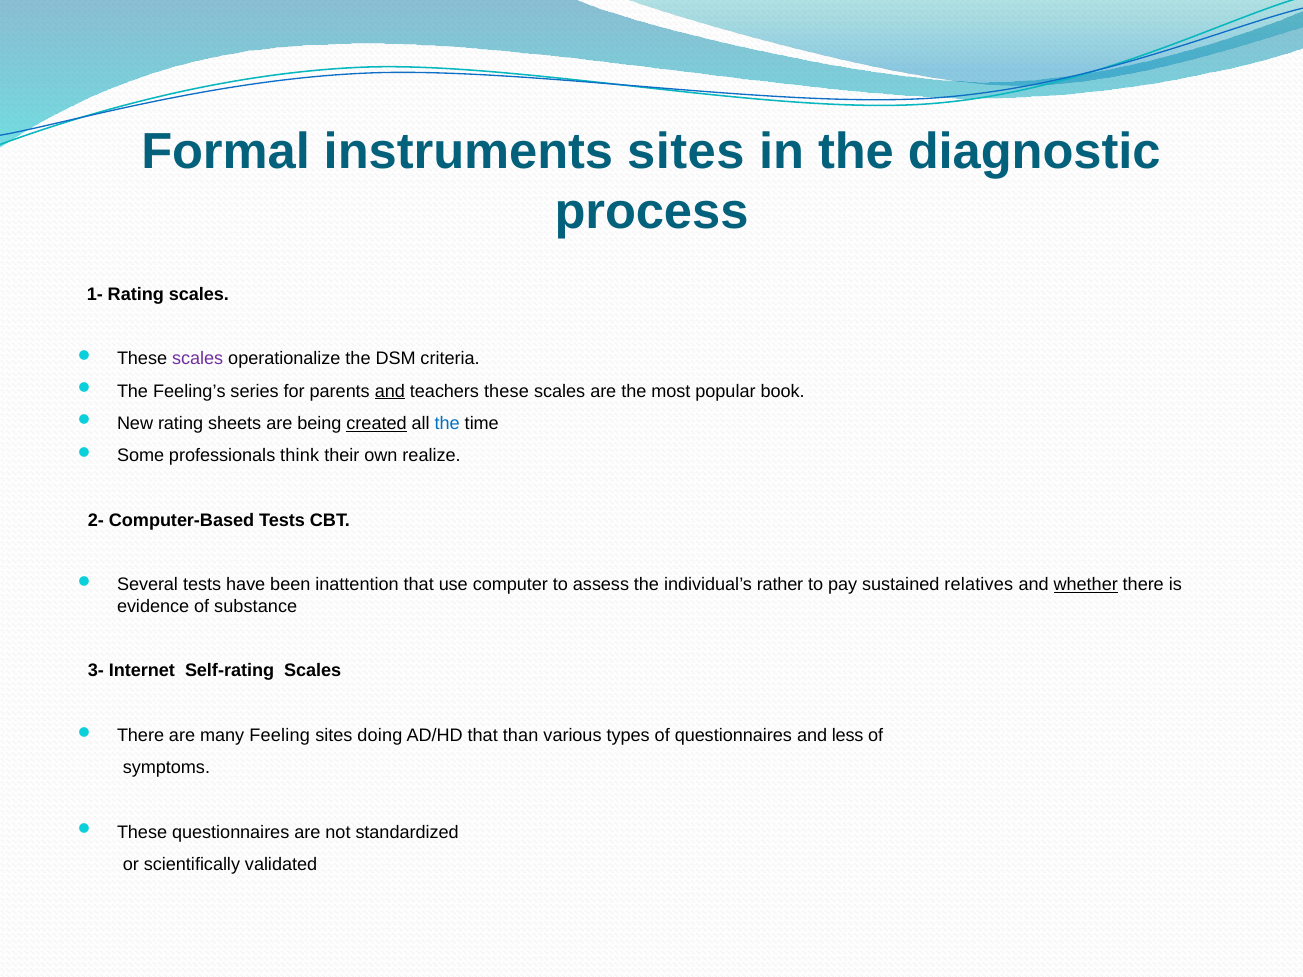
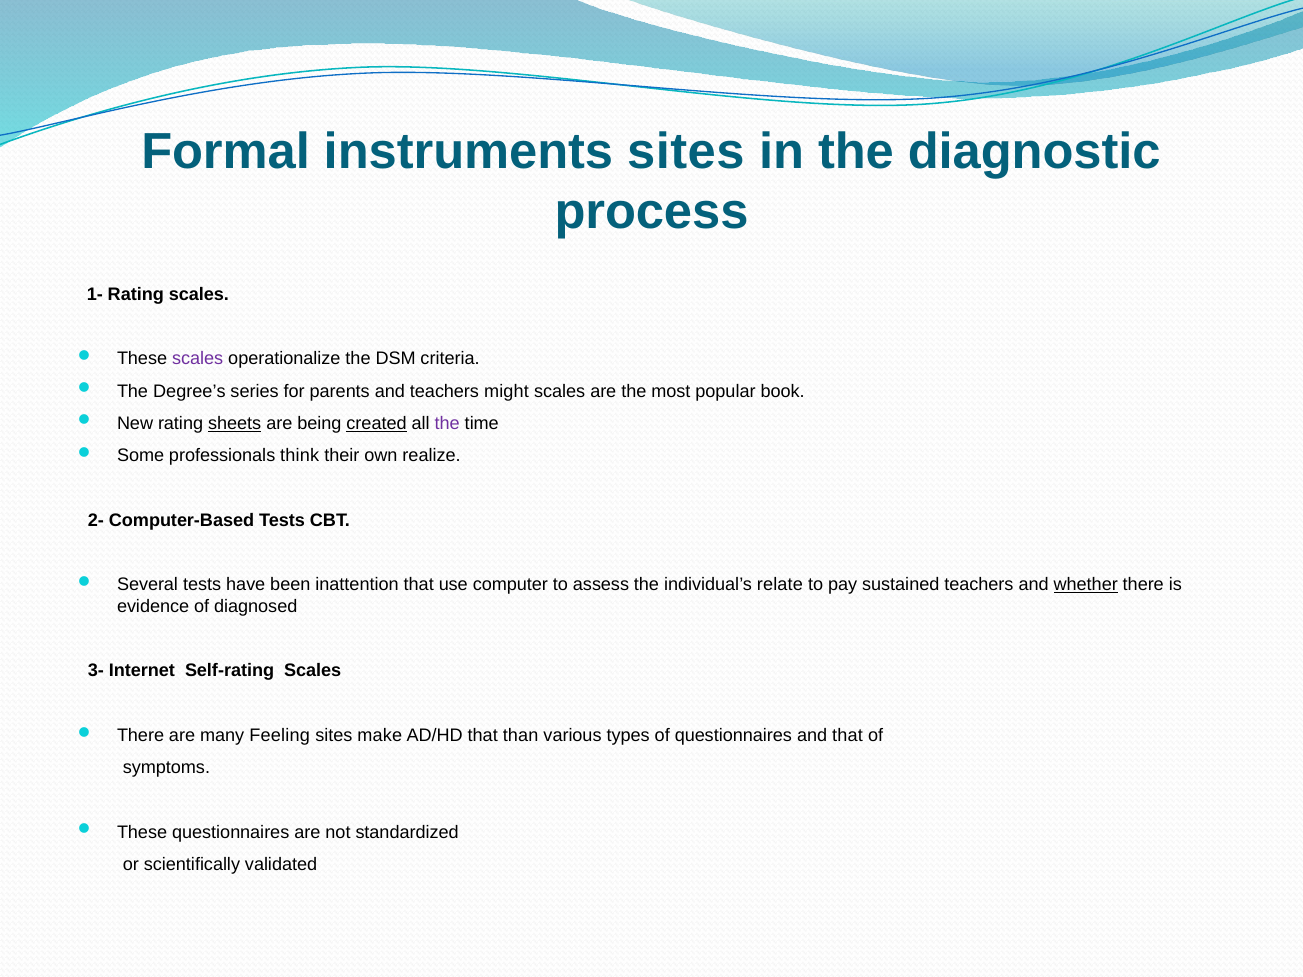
Feeling’s: Feeling’s -> Degree’s (189, 391)
and underline: present -> none (390, 391)
teachers these: these -> might (507, 391)
sheets underline: none -> present (235, 423)
the colour: blue -> purple (447, 423)
rather: rather -> relate (780, 585)
sustained relatives: relatives -> teachers (979, 585)
substance: substance -> diagnosed (256, 606)
doing: doing -> make (380, 736)
and less: less -> that (848, 736)
